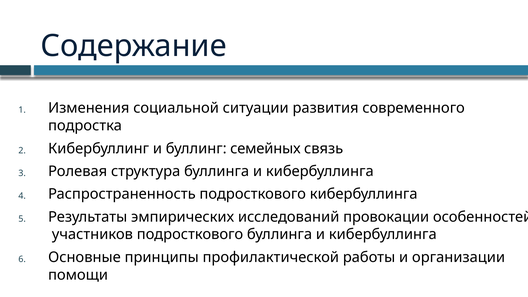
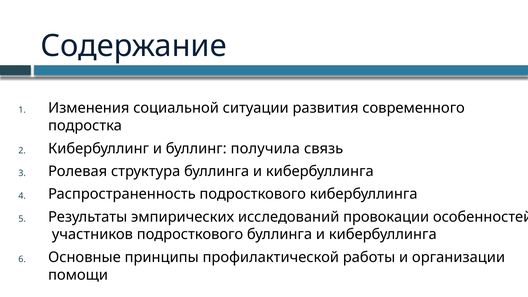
семейных: семейных -> получила (265, 149)
